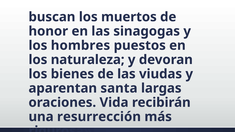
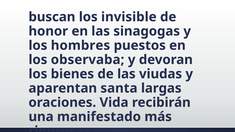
muertos: muertos -> invisible (129, 17)
naturaleza: naturaleza -> observaba (88, 60)
resurrección: resurrección -> manifestado (99, 117)
